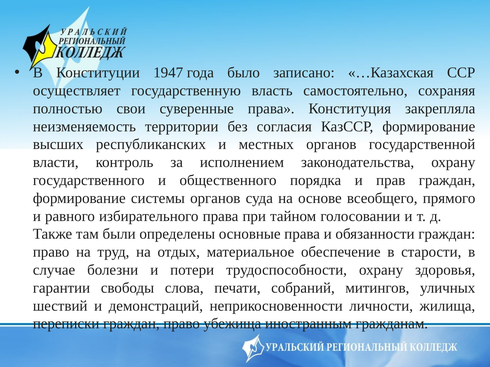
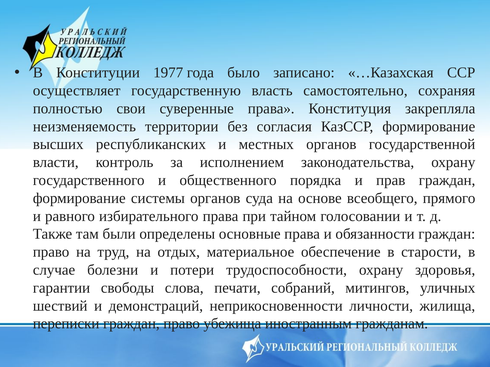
1947: 1947 -> 1977 (168, 73)
